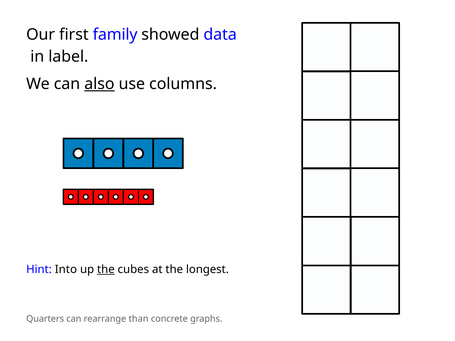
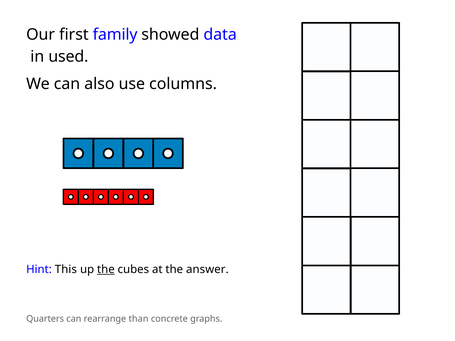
label: label -> used (68, 56)
also underline: present -> none (99, 84)
Into: Into -> This (66, 270)
longest: longest -> answer (207, 270)
